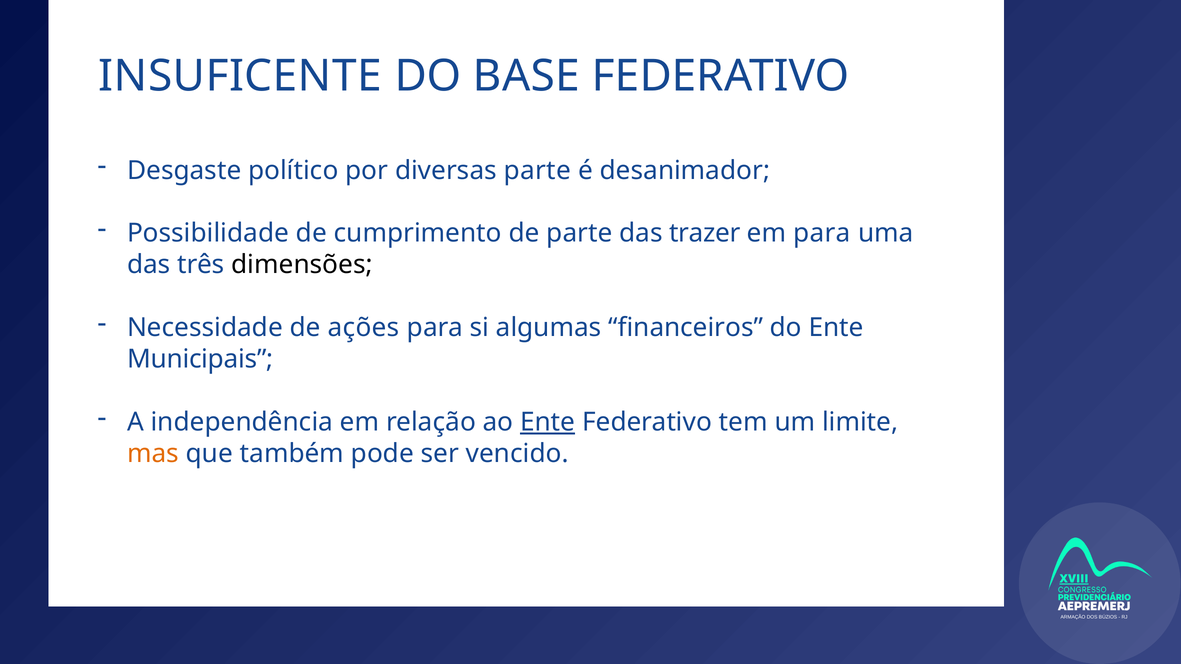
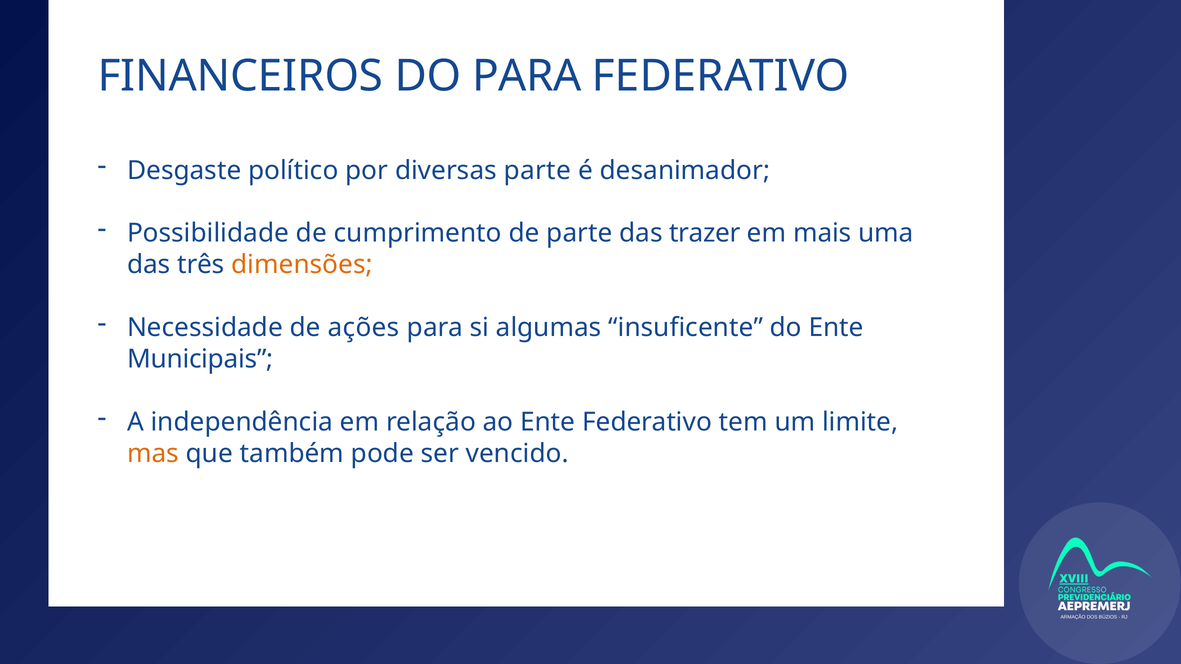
INSUFICENTE: INSUFICENTE -> FINANCEIROS (240, 76)
DO BASE: BASE -> PARA (527, 76)
em para: para -> mais (822, 233)
dimensões colour: black -> orange (302, 265)
financeiros: financeiros -> insuficente (686, 328)
Ente underline: present -> none (548, 422)
